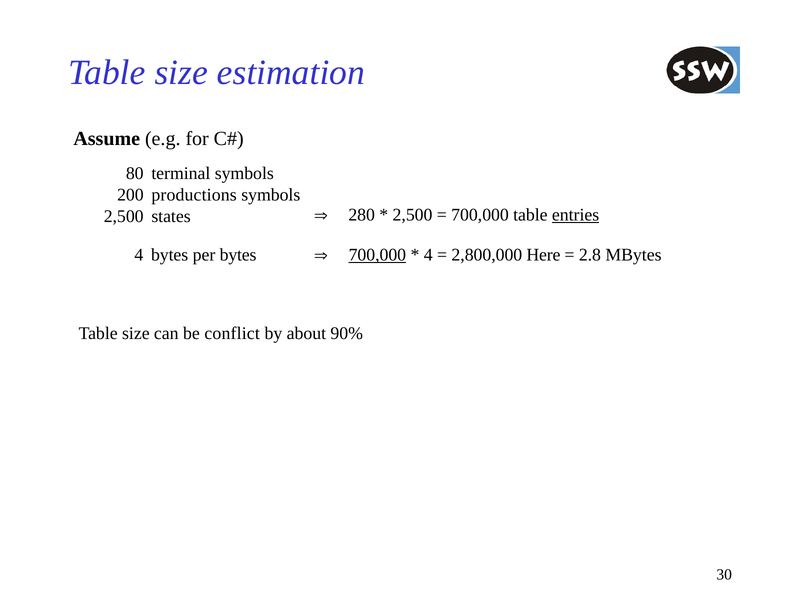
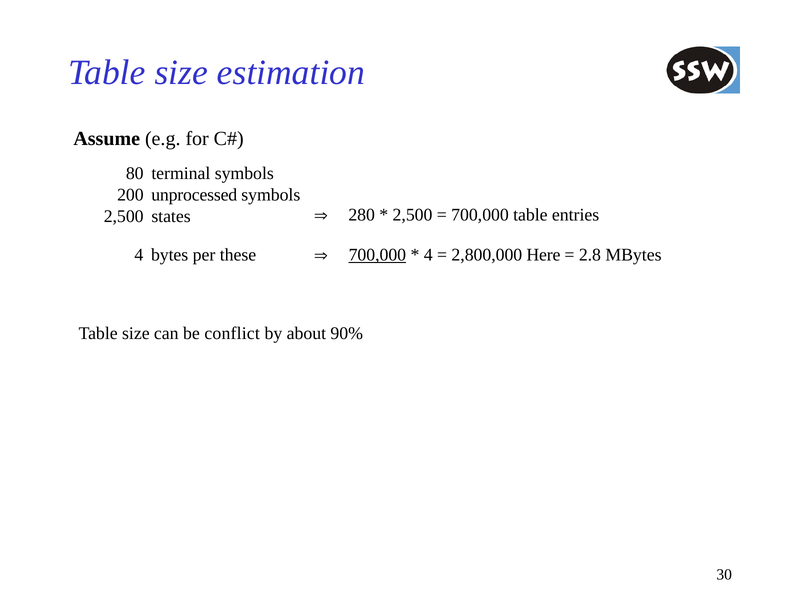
productions: productions -> unprocessed (194, 195)
entries underline: present -> none (576, 215)
per bytes: bytes -> these (238, 255)
